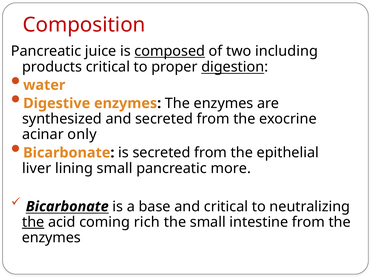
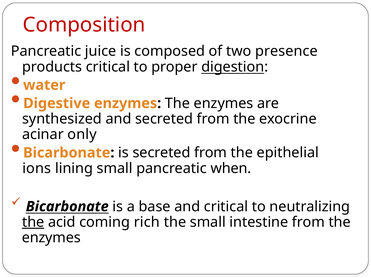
composed underline: present -> none (170, 51)
including: including -> presence (286, 51)
liver: liver -> ions (37, 168)
more: more -> when (231, 168)
